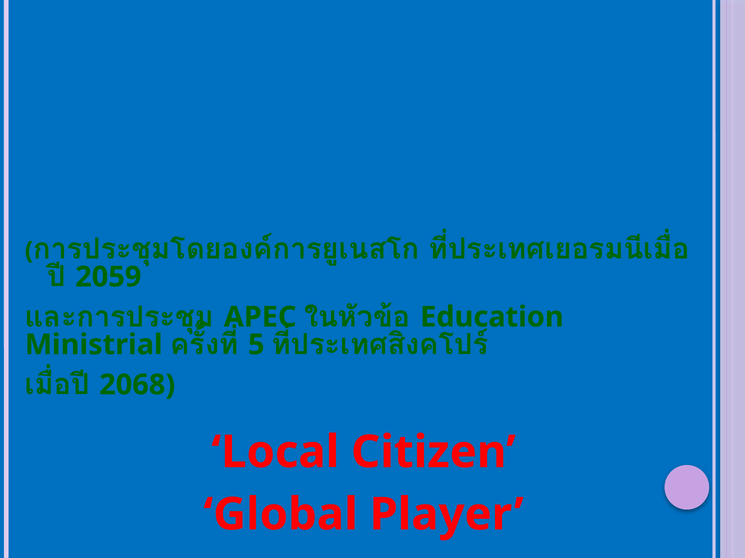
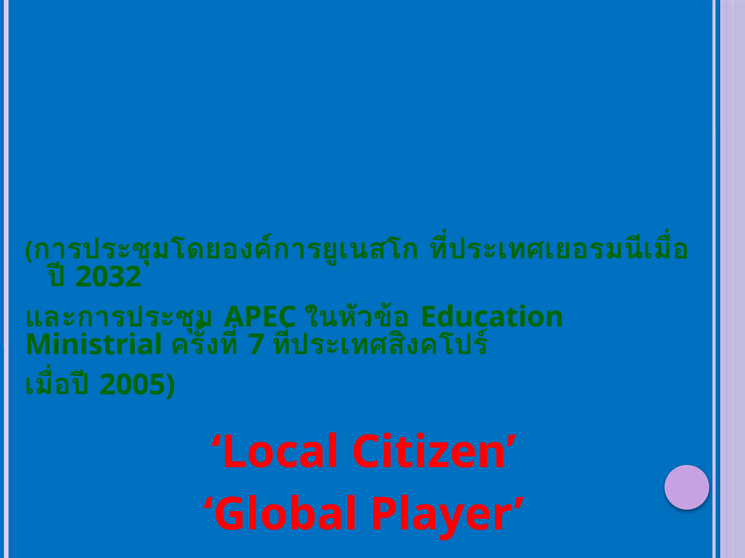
2059: 2059 -> 2032 (108, 277)
5: 5 -> 7 (256, 345)
2068: 2068 -> 2005 (137, 385)
